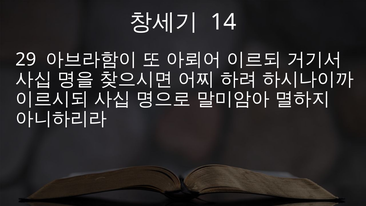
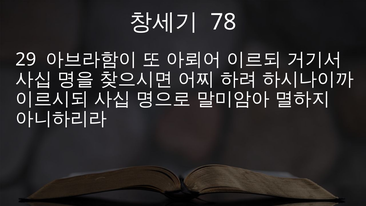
14: 14 -> 78 (223, 22)
